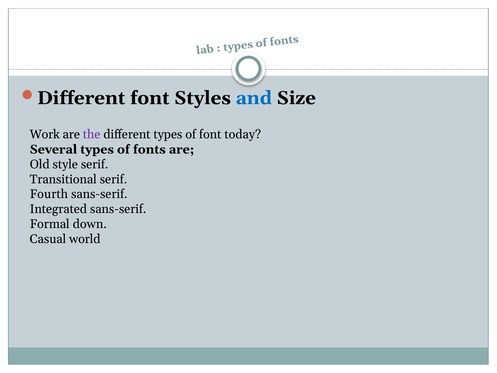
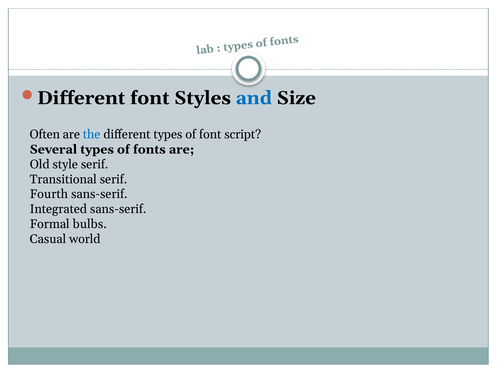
Work: Work -> Often (45, 134)
the colour: purple -> blue (92, 134)
today: today -> script (243, 134)
down: down -> bulbs (90, 224)
